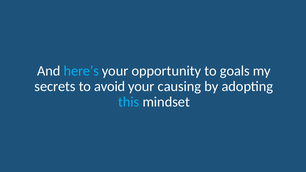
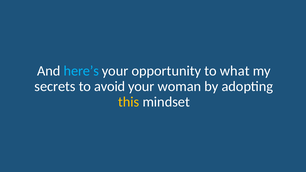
goals: goals -> what (235, 71)
causing: causing -> woman (179, 86)
this colour: light blue -> yellow (129, 102)
